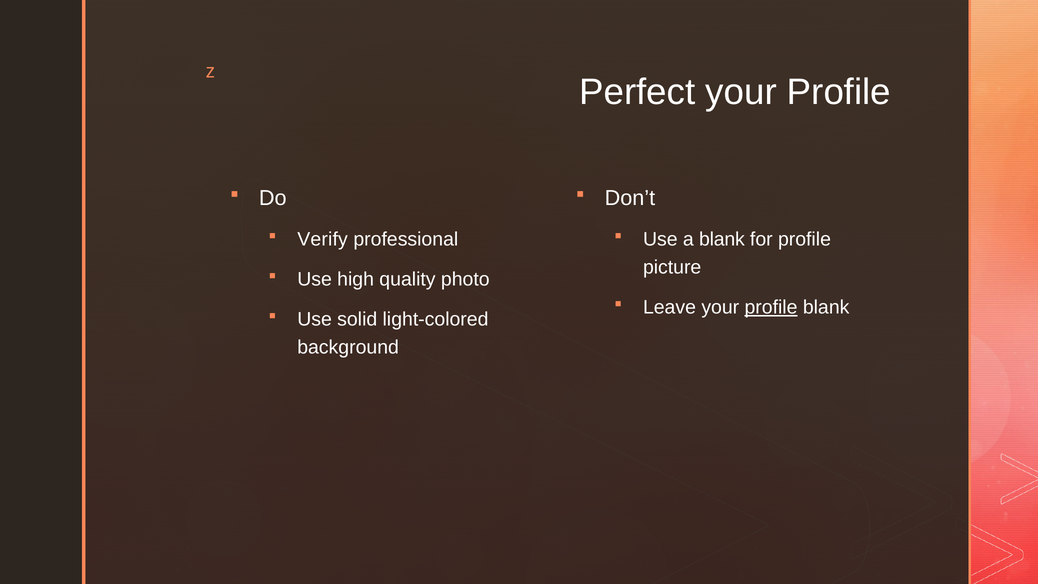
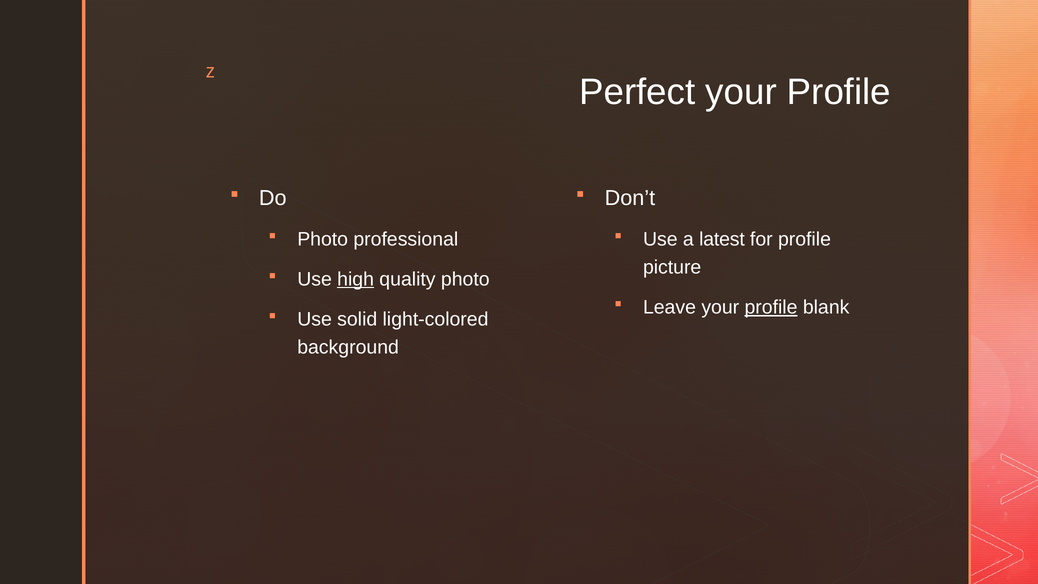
Verify: Verify -> Photo (323, 239)
a blank: blank -> latest (722, 239)
high underline: none -> present (356, 279)
